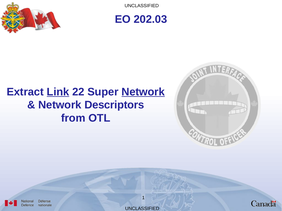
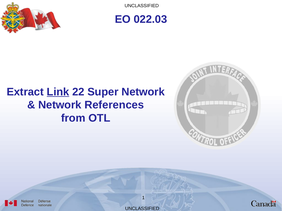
202.03: 202.03 -> 022.03 (150, 19)
Network underline: present -> none (143, 92)
Descriptors: Descriptors -> References (114, 105)
